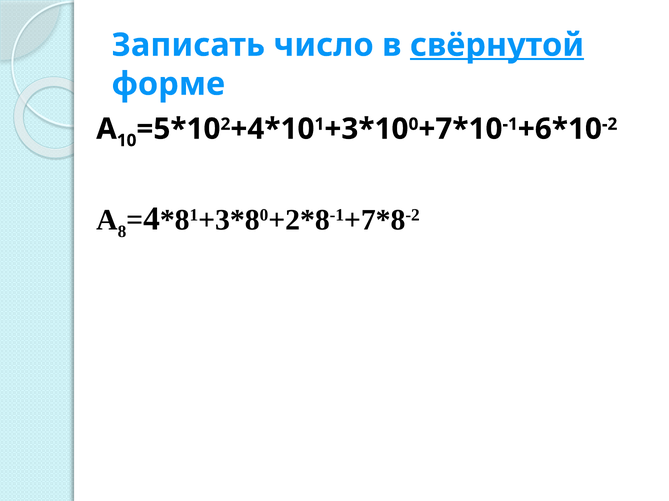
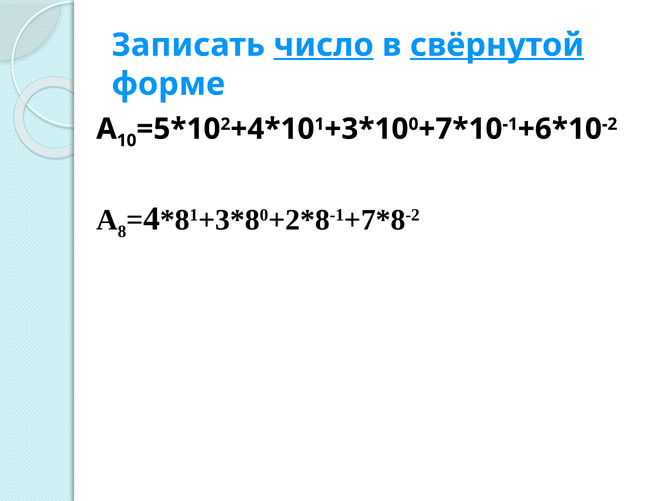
число underline: none -> present (324, 45)
